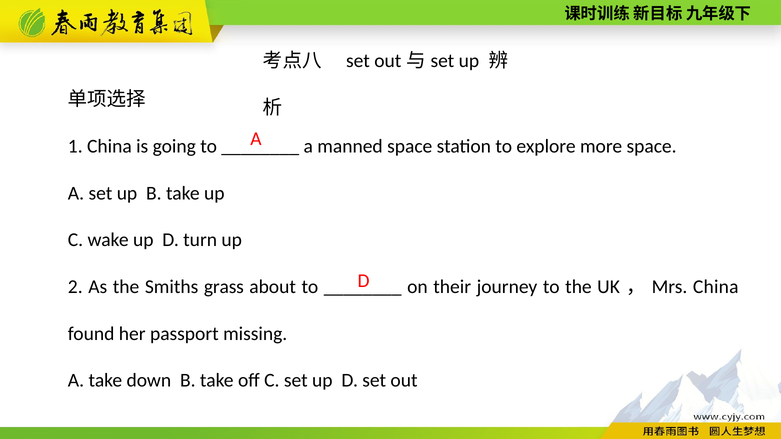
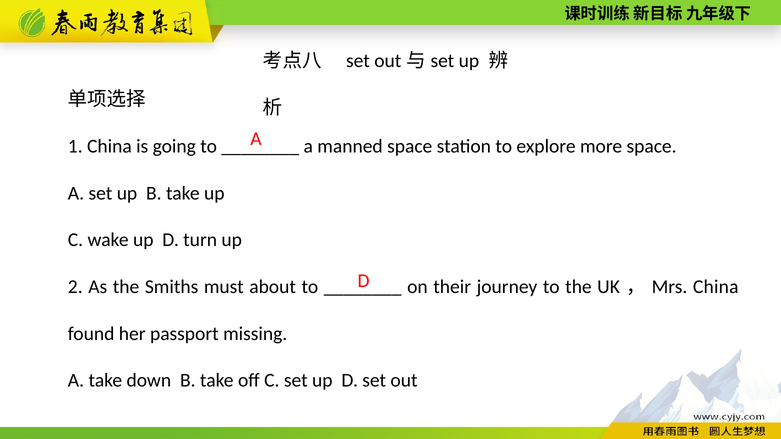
grass: grass -> must (224, 287)
